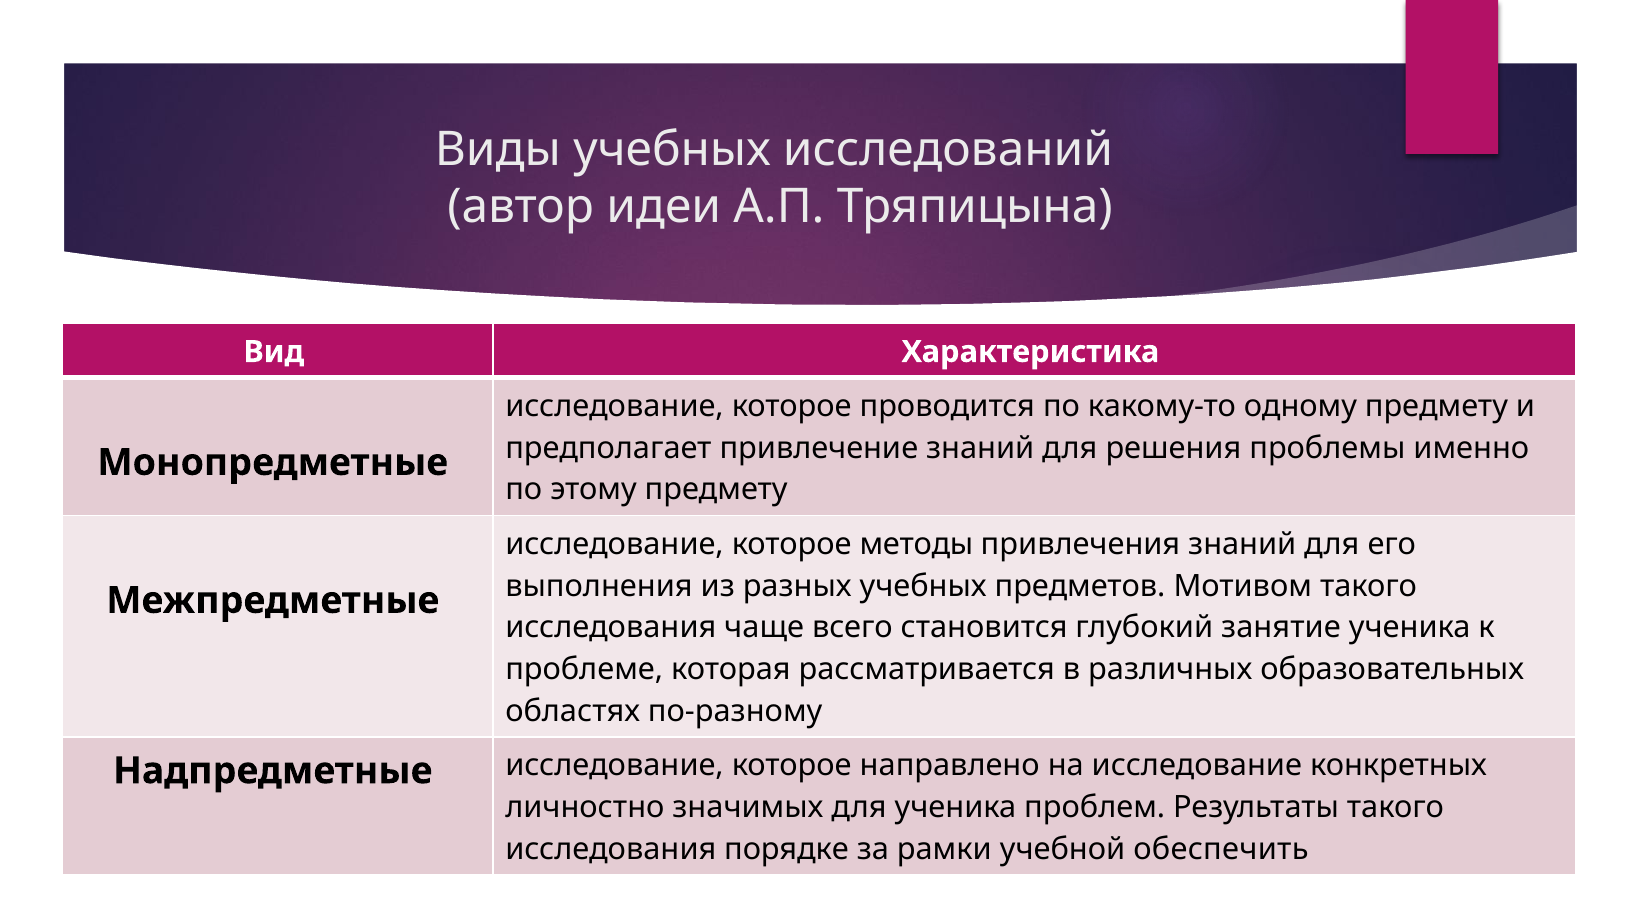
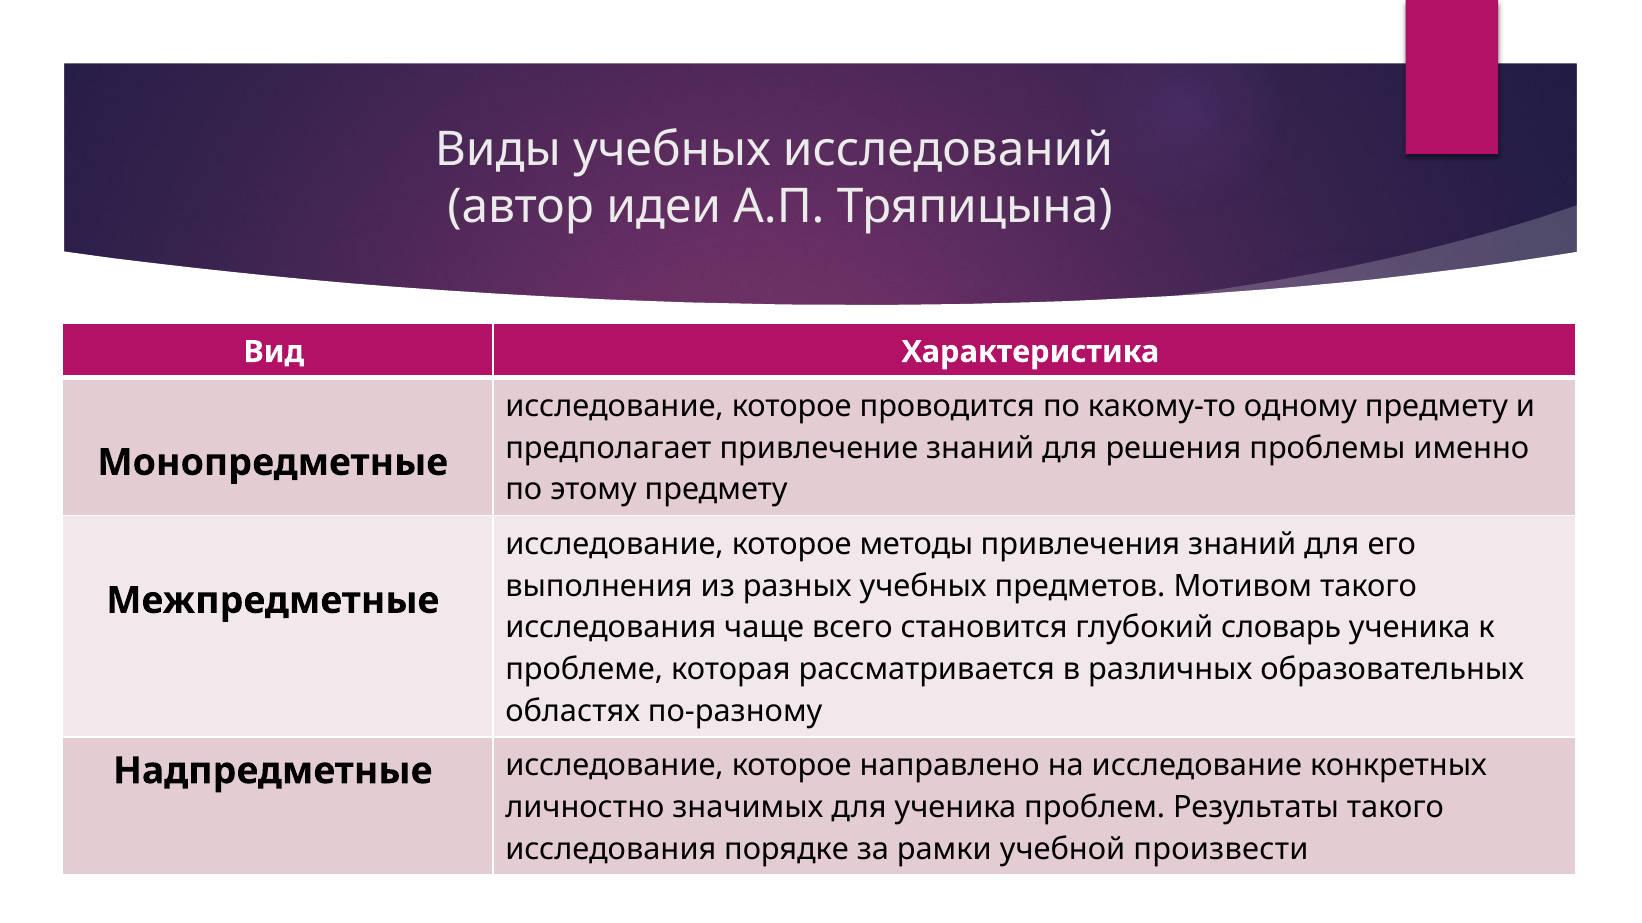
занятие: занятие -> словарь (1281, 628)
обеспечить: обеспечить -> произвести (1221, 850)
